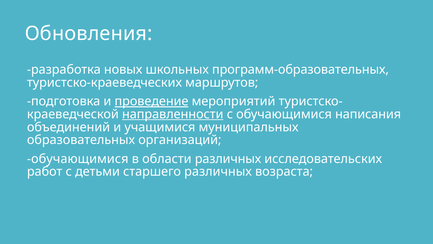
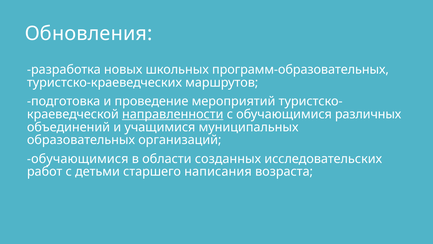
проведение underline: present -> none (151, 101)
написания: написания -> различных (368, 114)
области различных: различных -> созданных (228, 159)
старшего различных: различных -> написания (218, 171)
